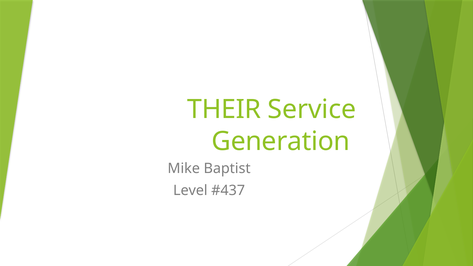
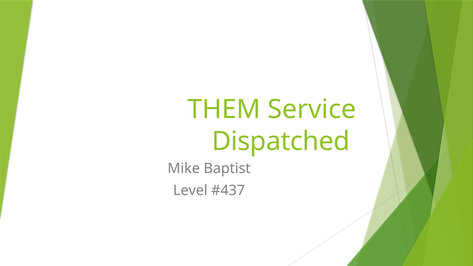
THEIR: THEIR -> THEM (224, 109)
Generation: Generation -> Dispatched (281, 141)
